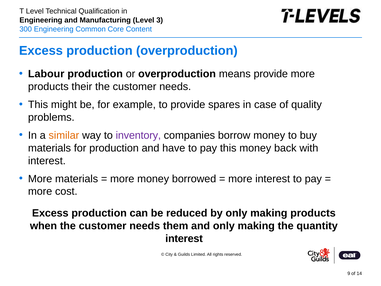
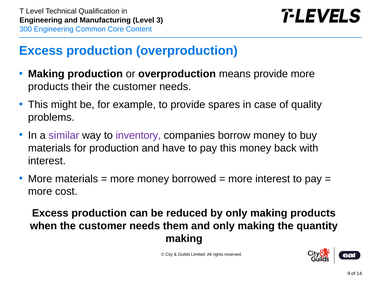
Labour: Labour -> Making (46, 74)
similar colour: orange -> purple (64, 135)
interest: interest -> making (184, 238)
